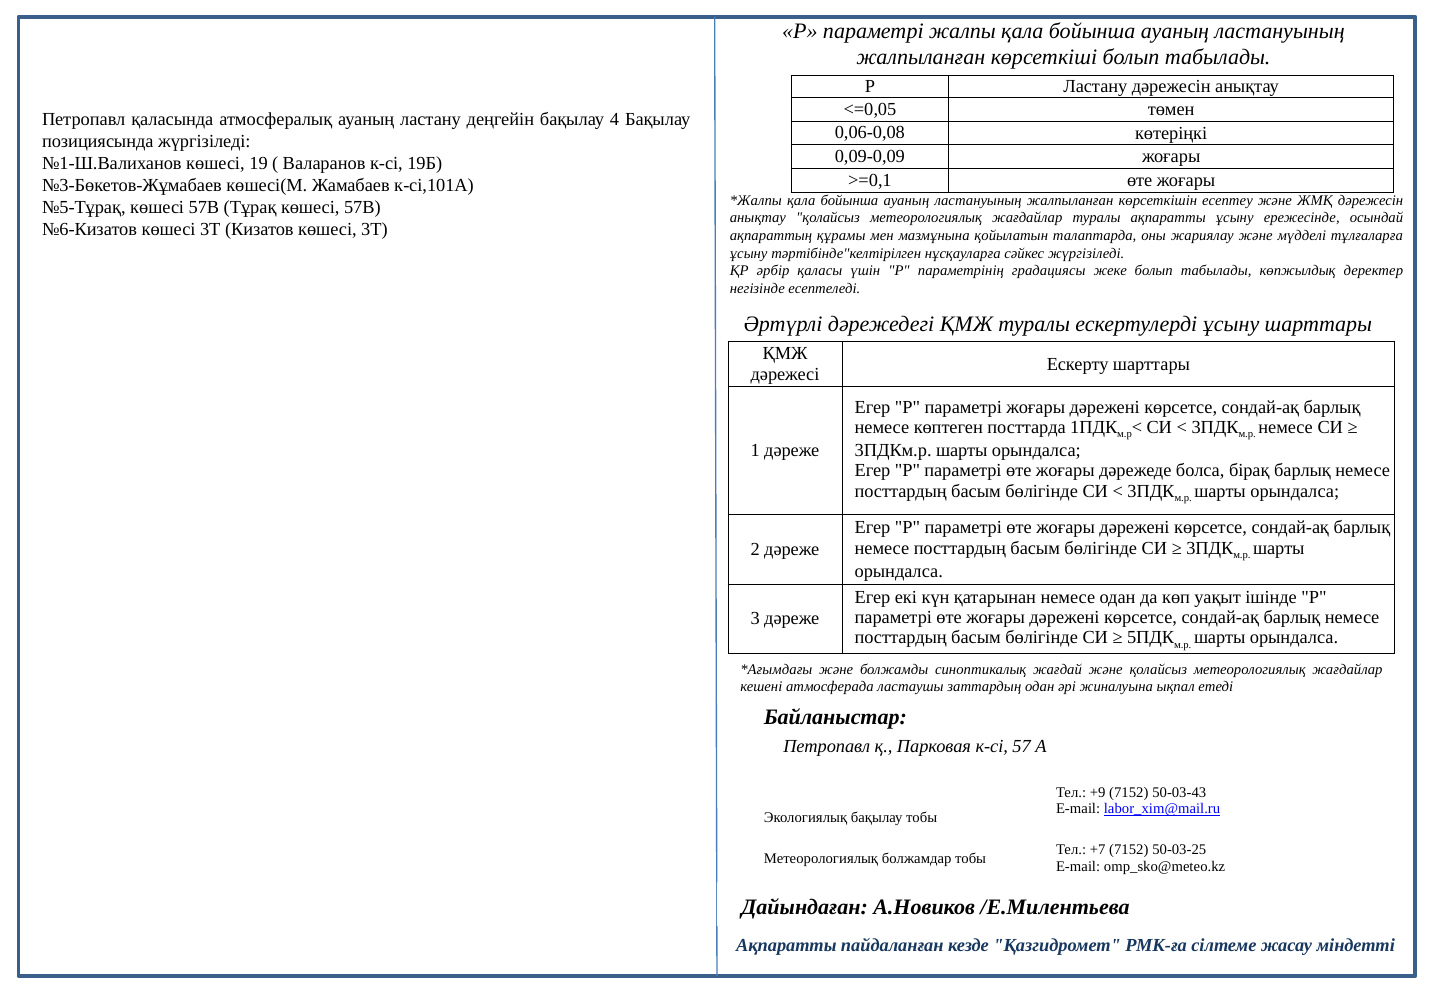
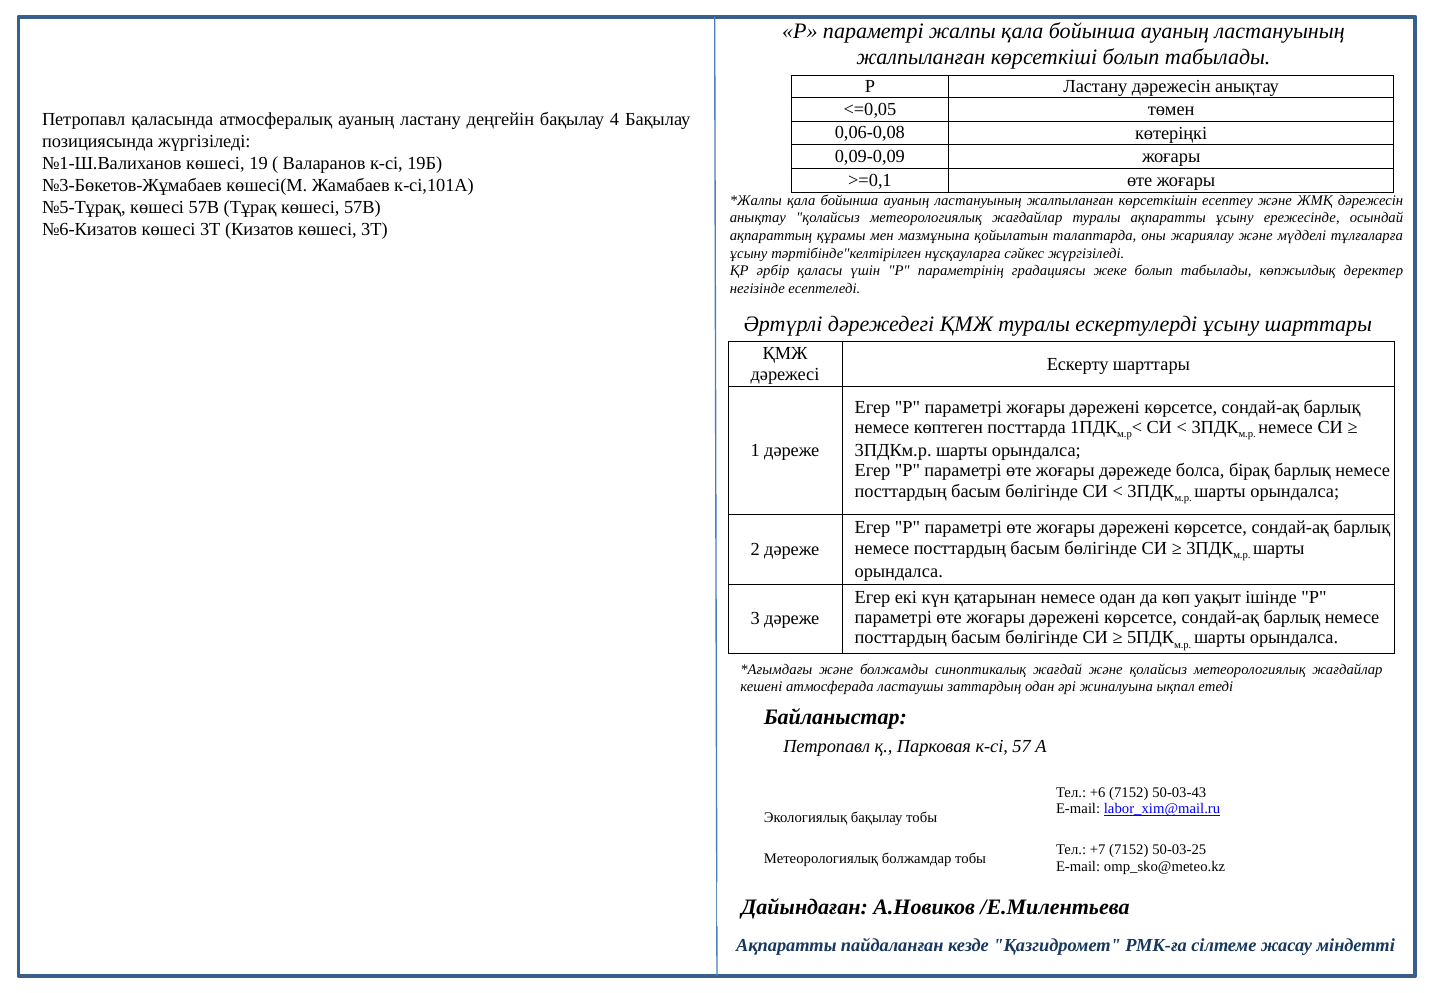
+9: +9 -> +6 (1098, 793)
